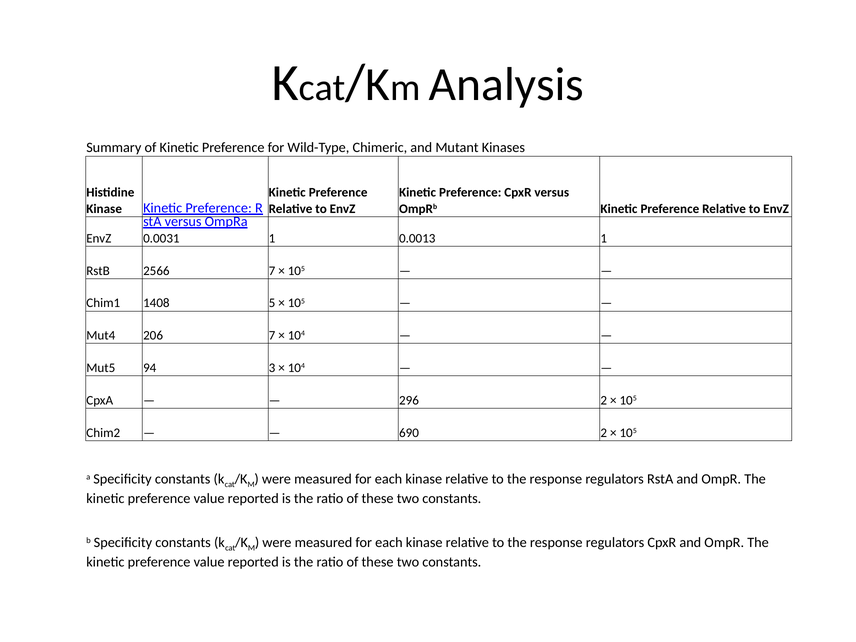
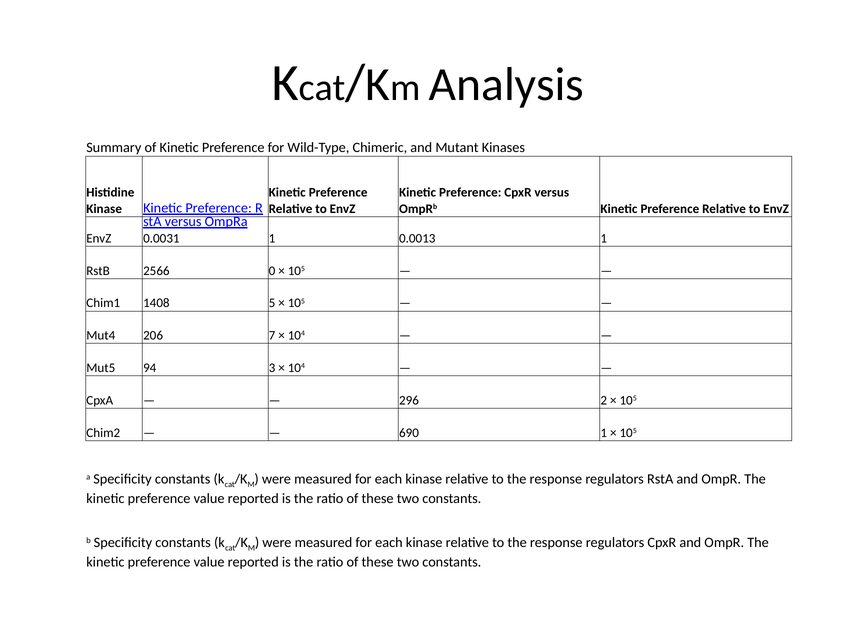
2566 7: 7 -> 0 (272, 271)
690 2: 2 -> 1 (604, 433)
